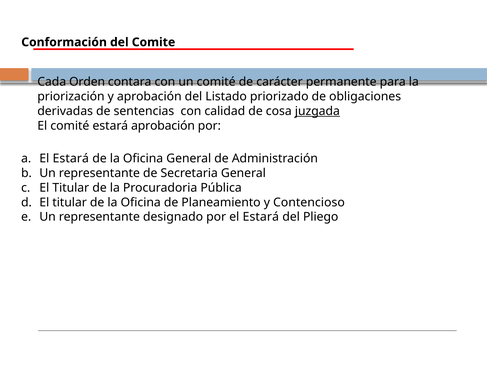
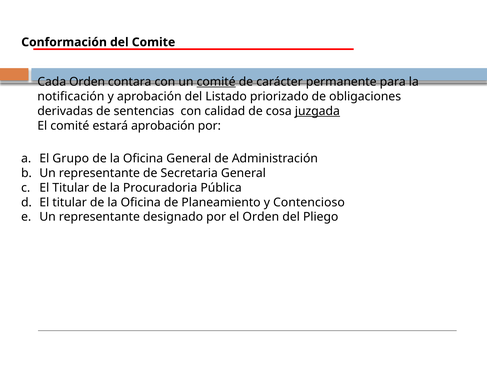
comité underline: none -> present (216, 82)
priorización: priorización -> notificación (71, 97)
Estará: Estará -> Grupo (71, 159)
por el Estará: Estará -> Orden (261, 217)
